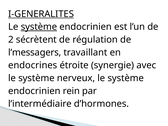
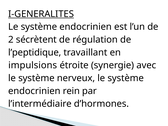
système underline: present -> none (39, 27)
l’messagers: l’messagers -> l’peptidique (35, 52)
endocrines: endocrines -> impulsions (33, 65)
